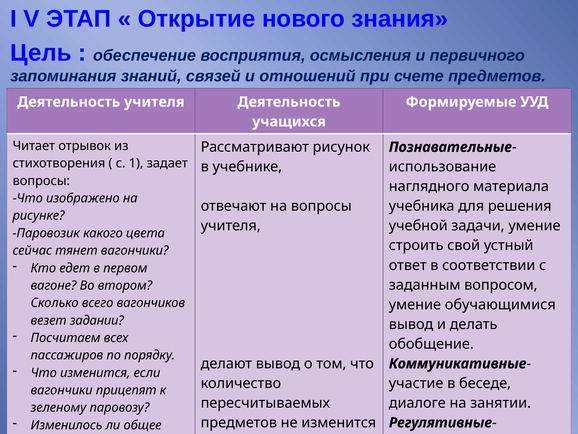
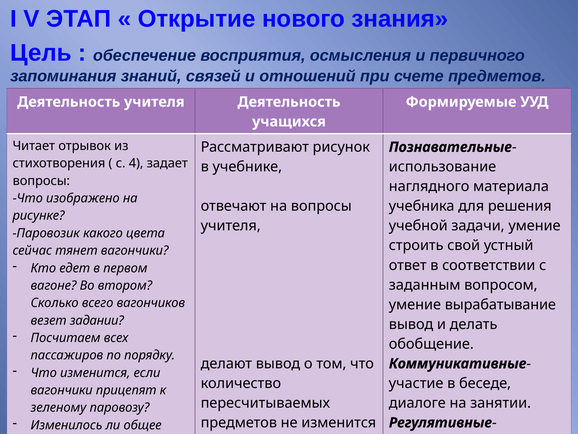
1: 1 -> 4 (136, 163)
обучающимися: обучающимися -> вырабатывание (500, 304)
